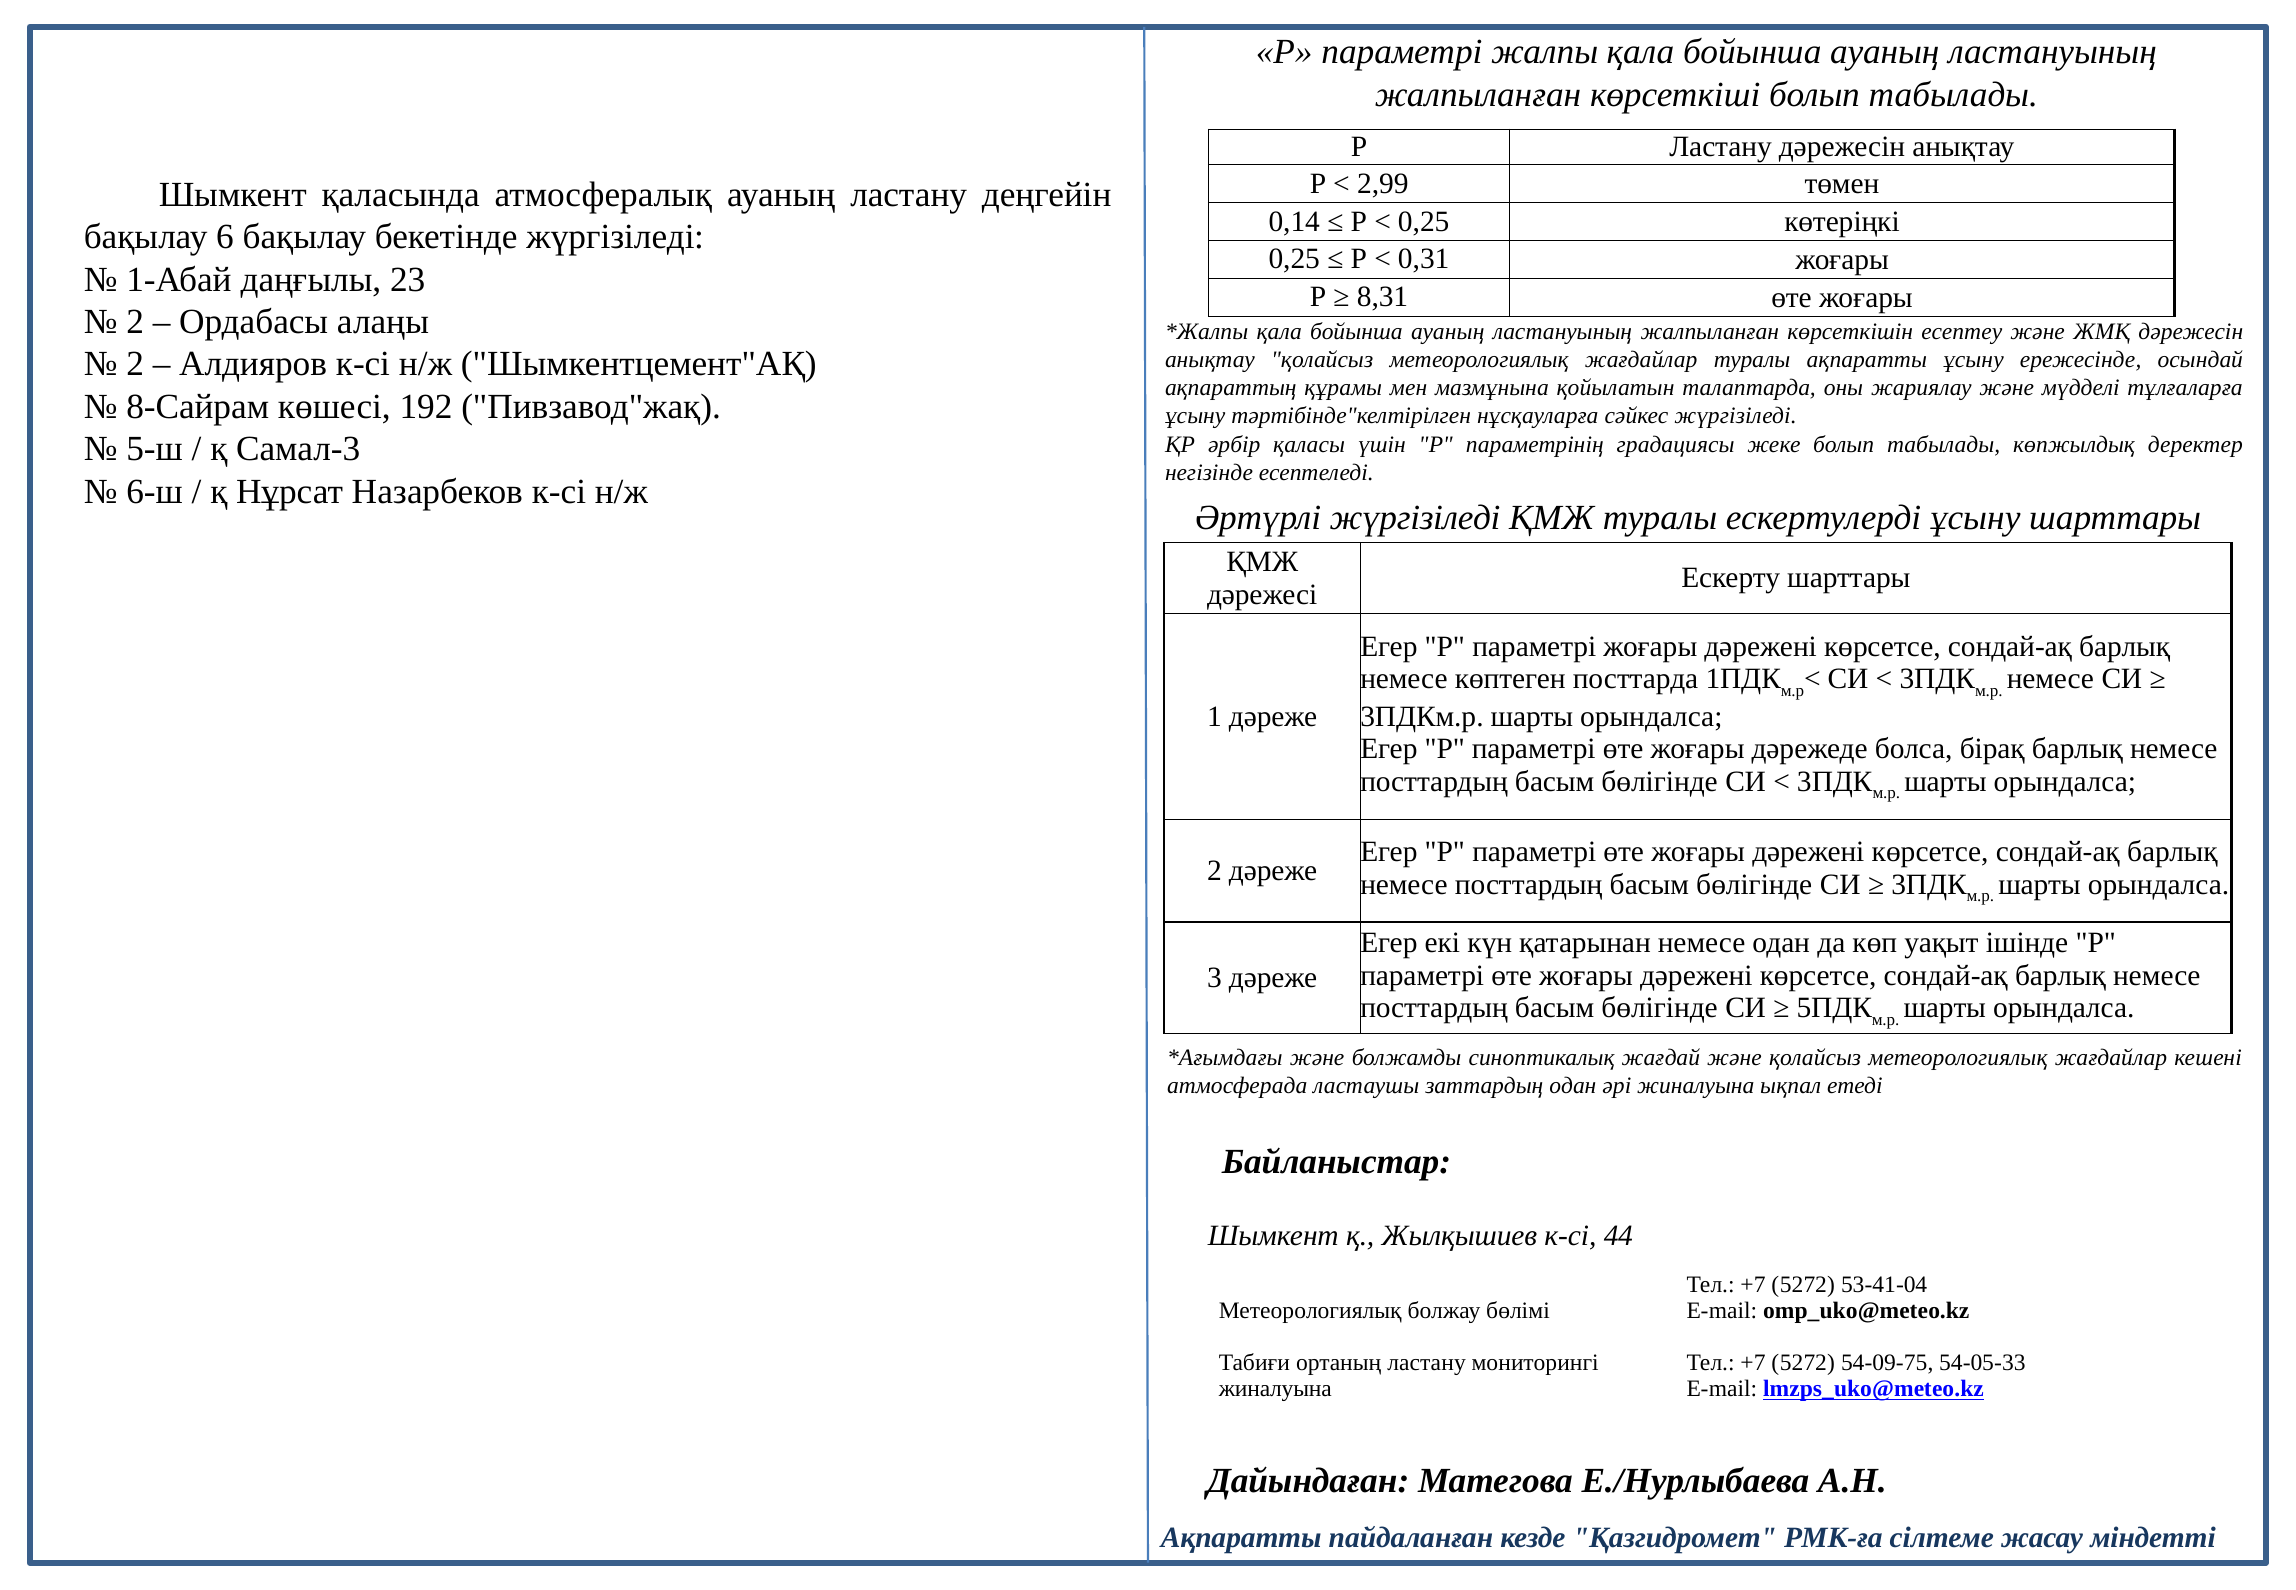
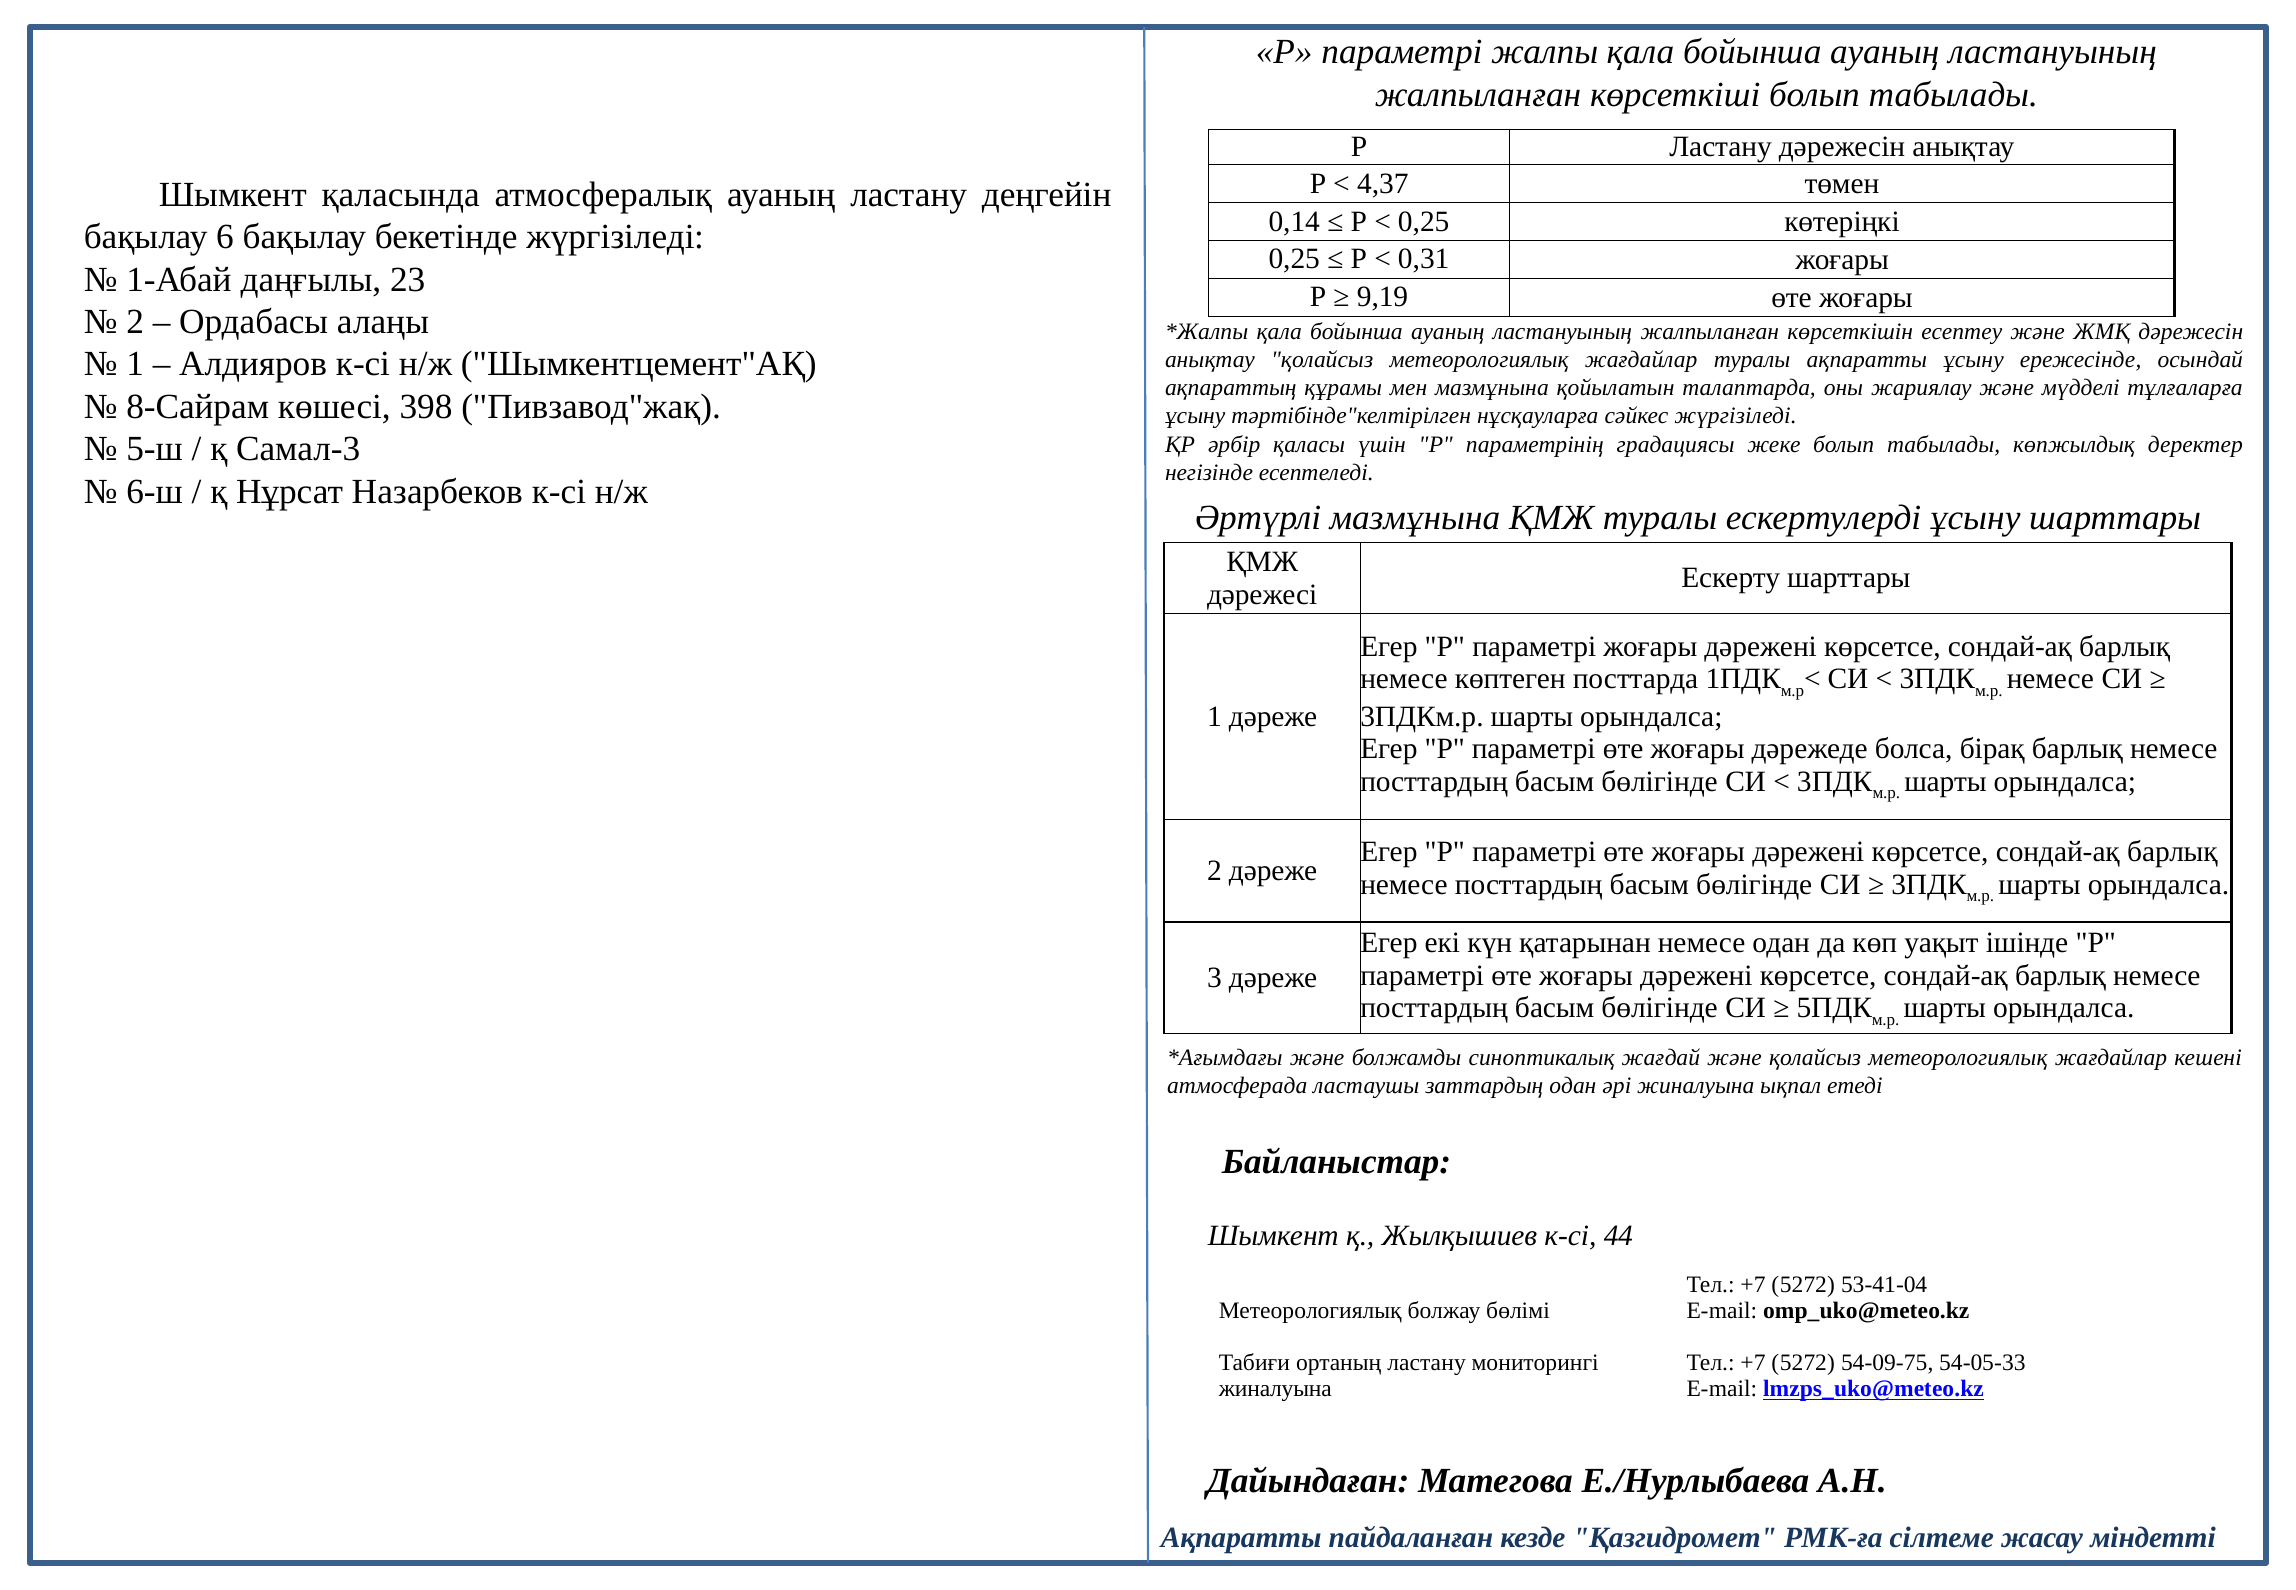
2,99: 2,99 -> 4,37 (1383, 183)
8,31: 8,31 -> 9,19 (1383, 297)
2: 2 -> 1 (135, 364)
192: 192 -> 398 (426, 406)
Әртүрлі жүргізіледі: жүргізіледі -> мазмұнына (1415, 518)
